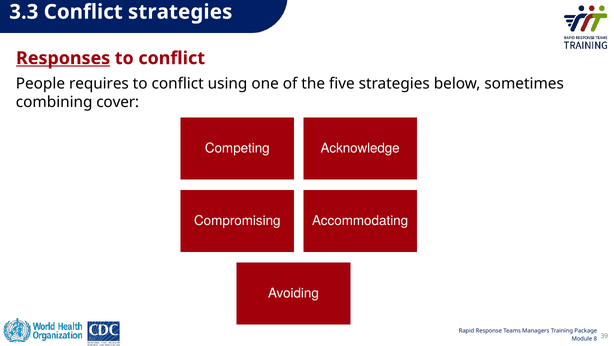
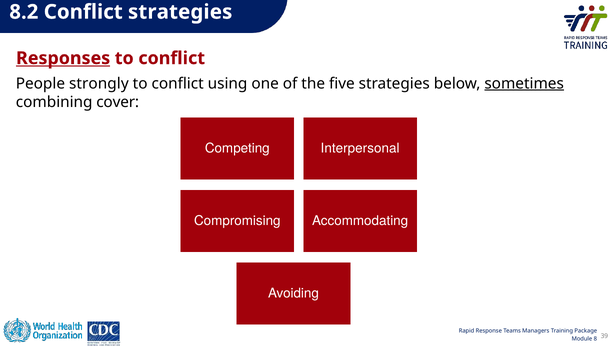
3.3: 3.3 -> 8.2 (24, 12)
requires: requires -> strongly (99, 83)
sometimes underline: none -> present (524, 83)
Acknowledge: Acknowledge -> Interpersonal (360, 148)
